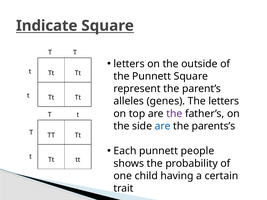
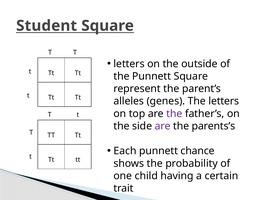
Indicate: Indicate -> Student (47, 26)
are colour: blue -> purple (163, 126)
people: people -> chance (198, 151)
